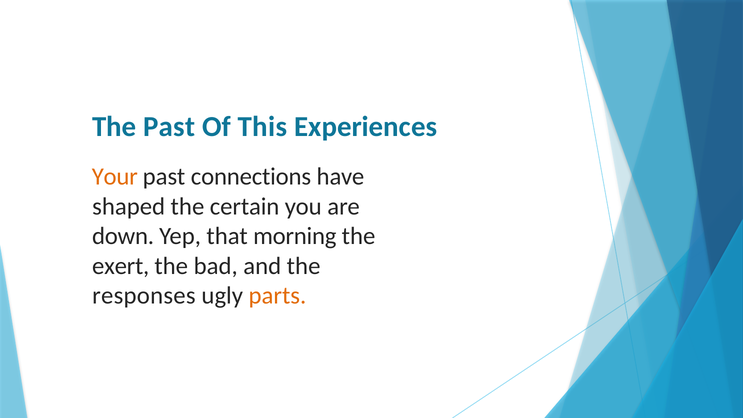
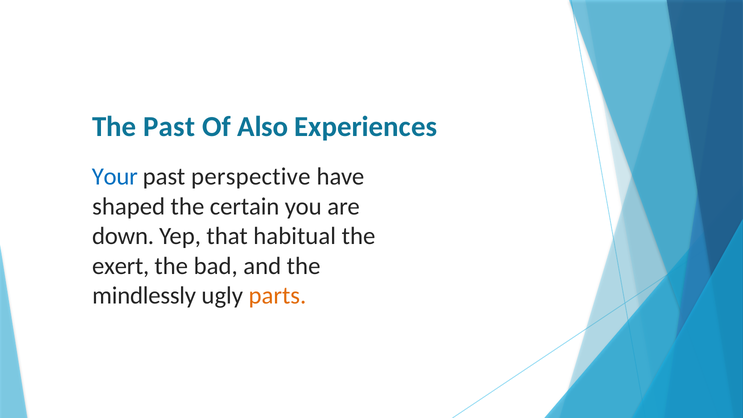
This: This -> Also (263, 127)
Your colour: orange -> blue (115, 177)
connections: connections -> perspective (251, 177)
morning: morning -> habitual (295, 236)
responses: responses -> mindlessly (144, 296)
